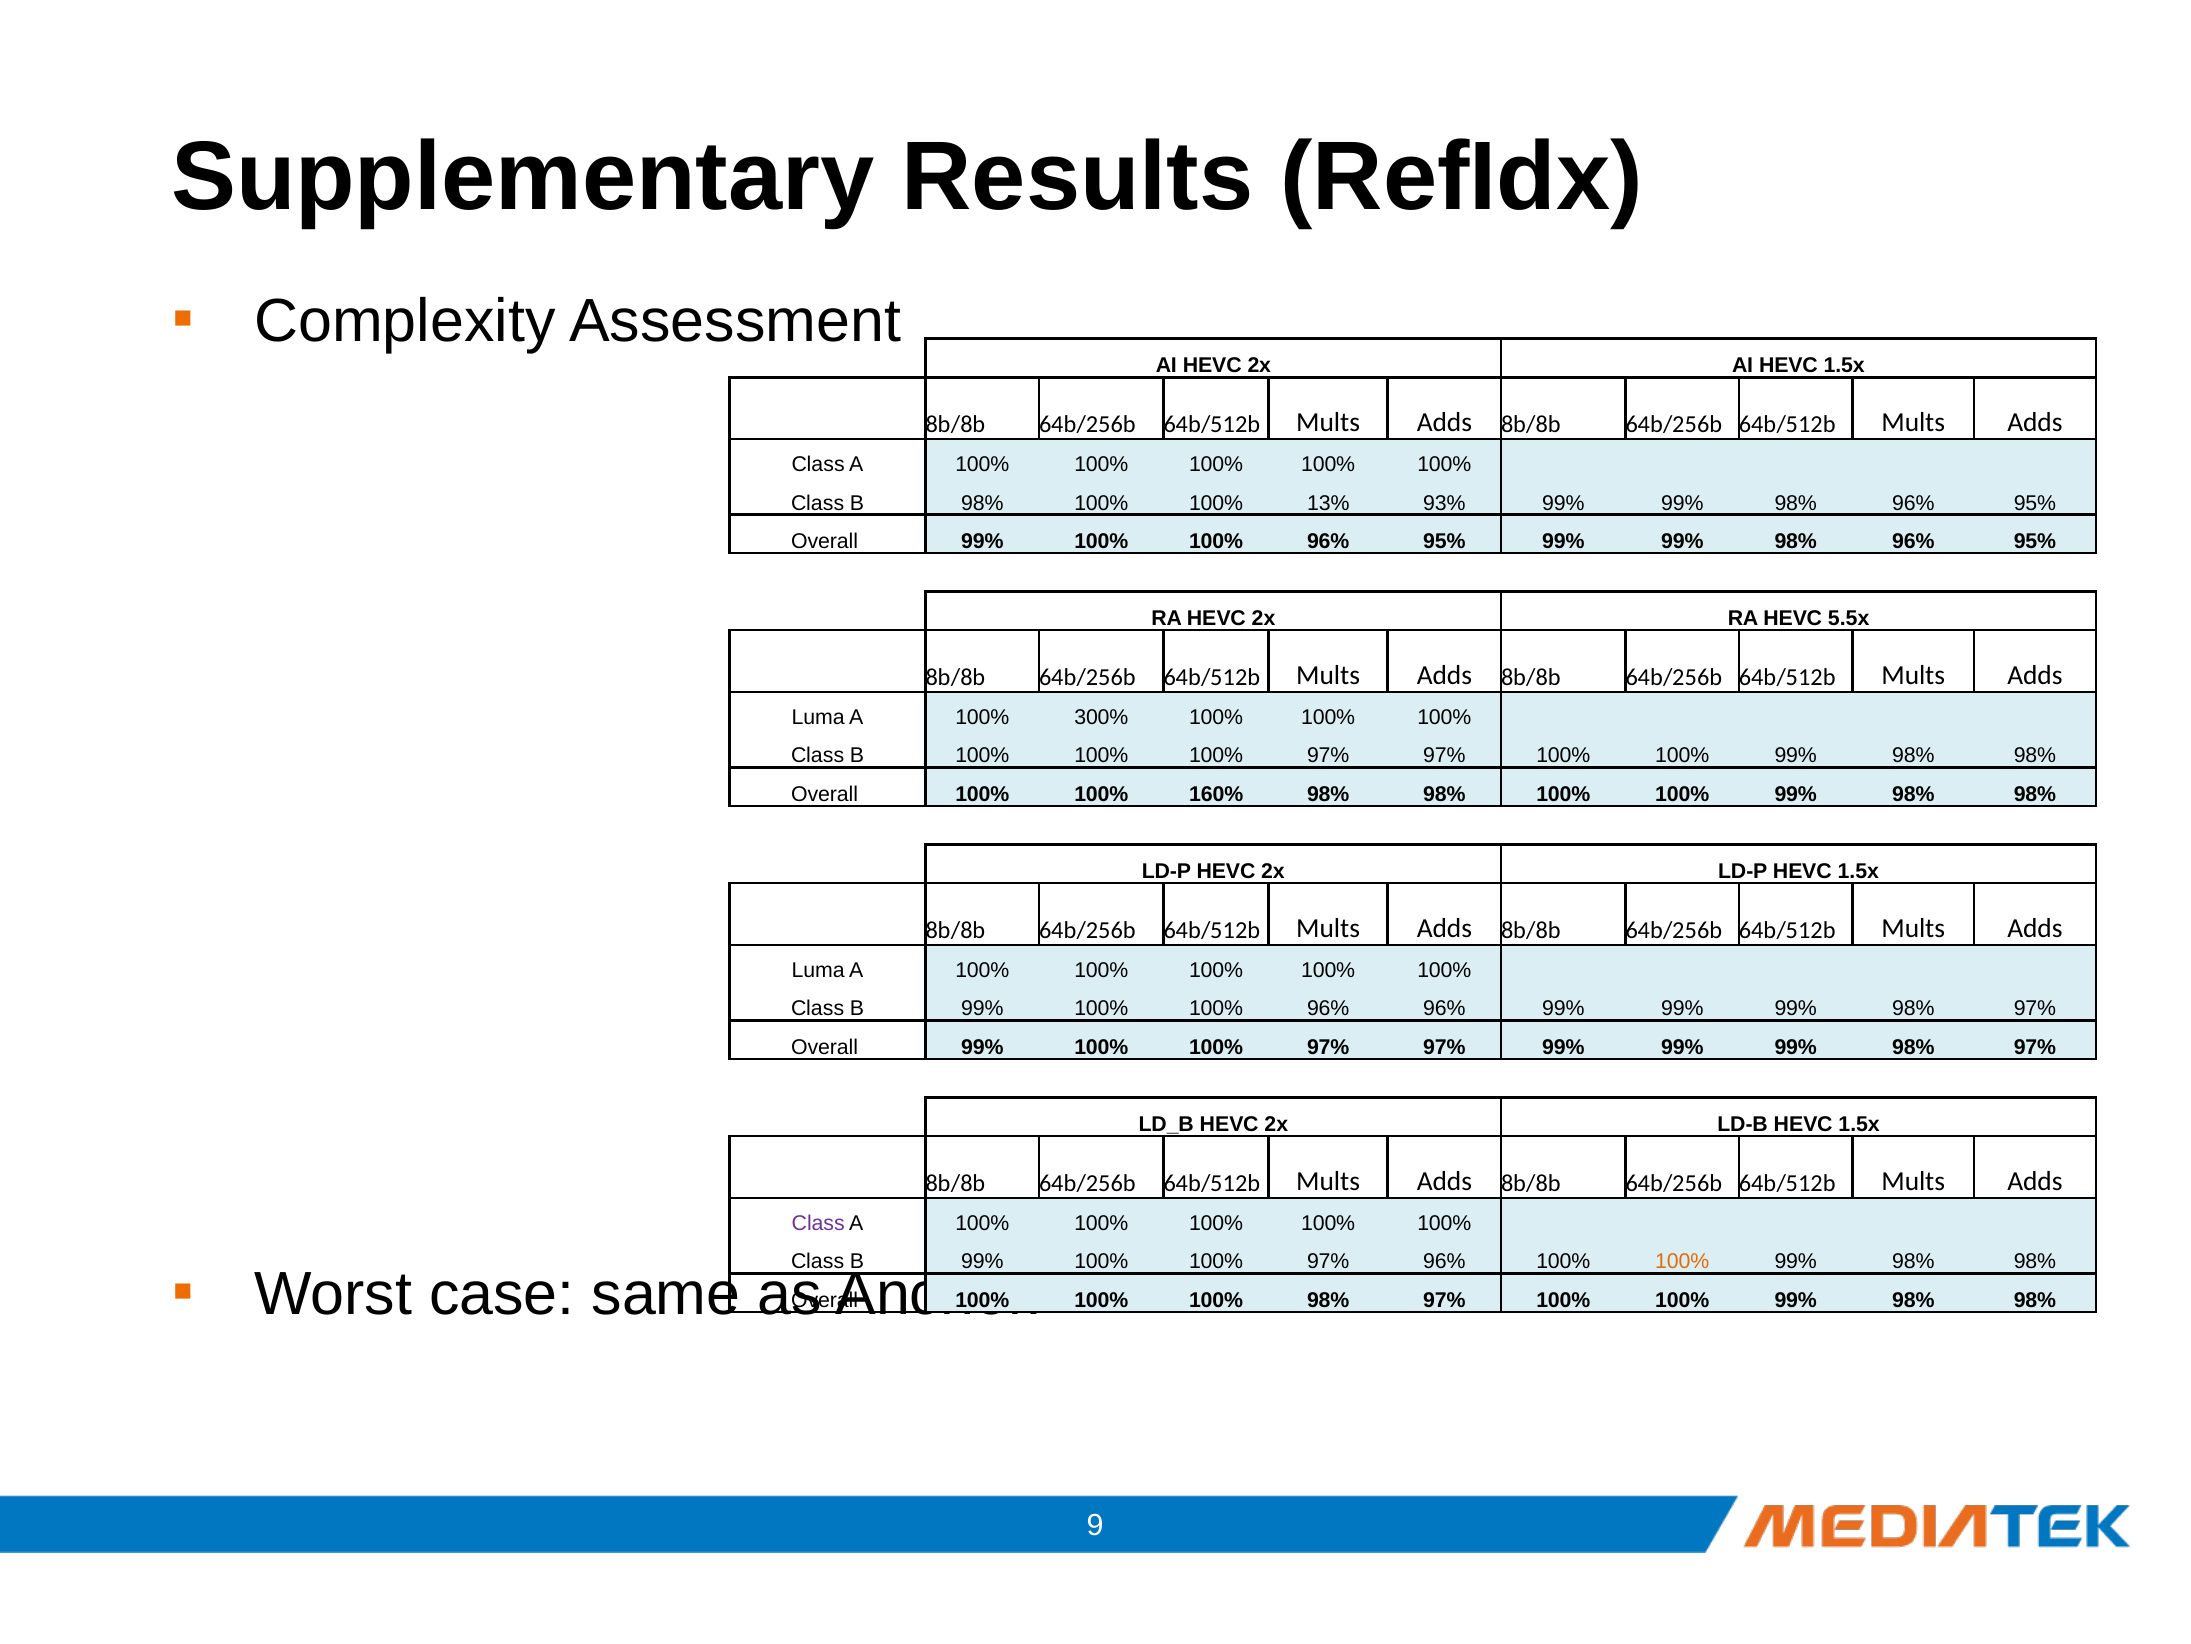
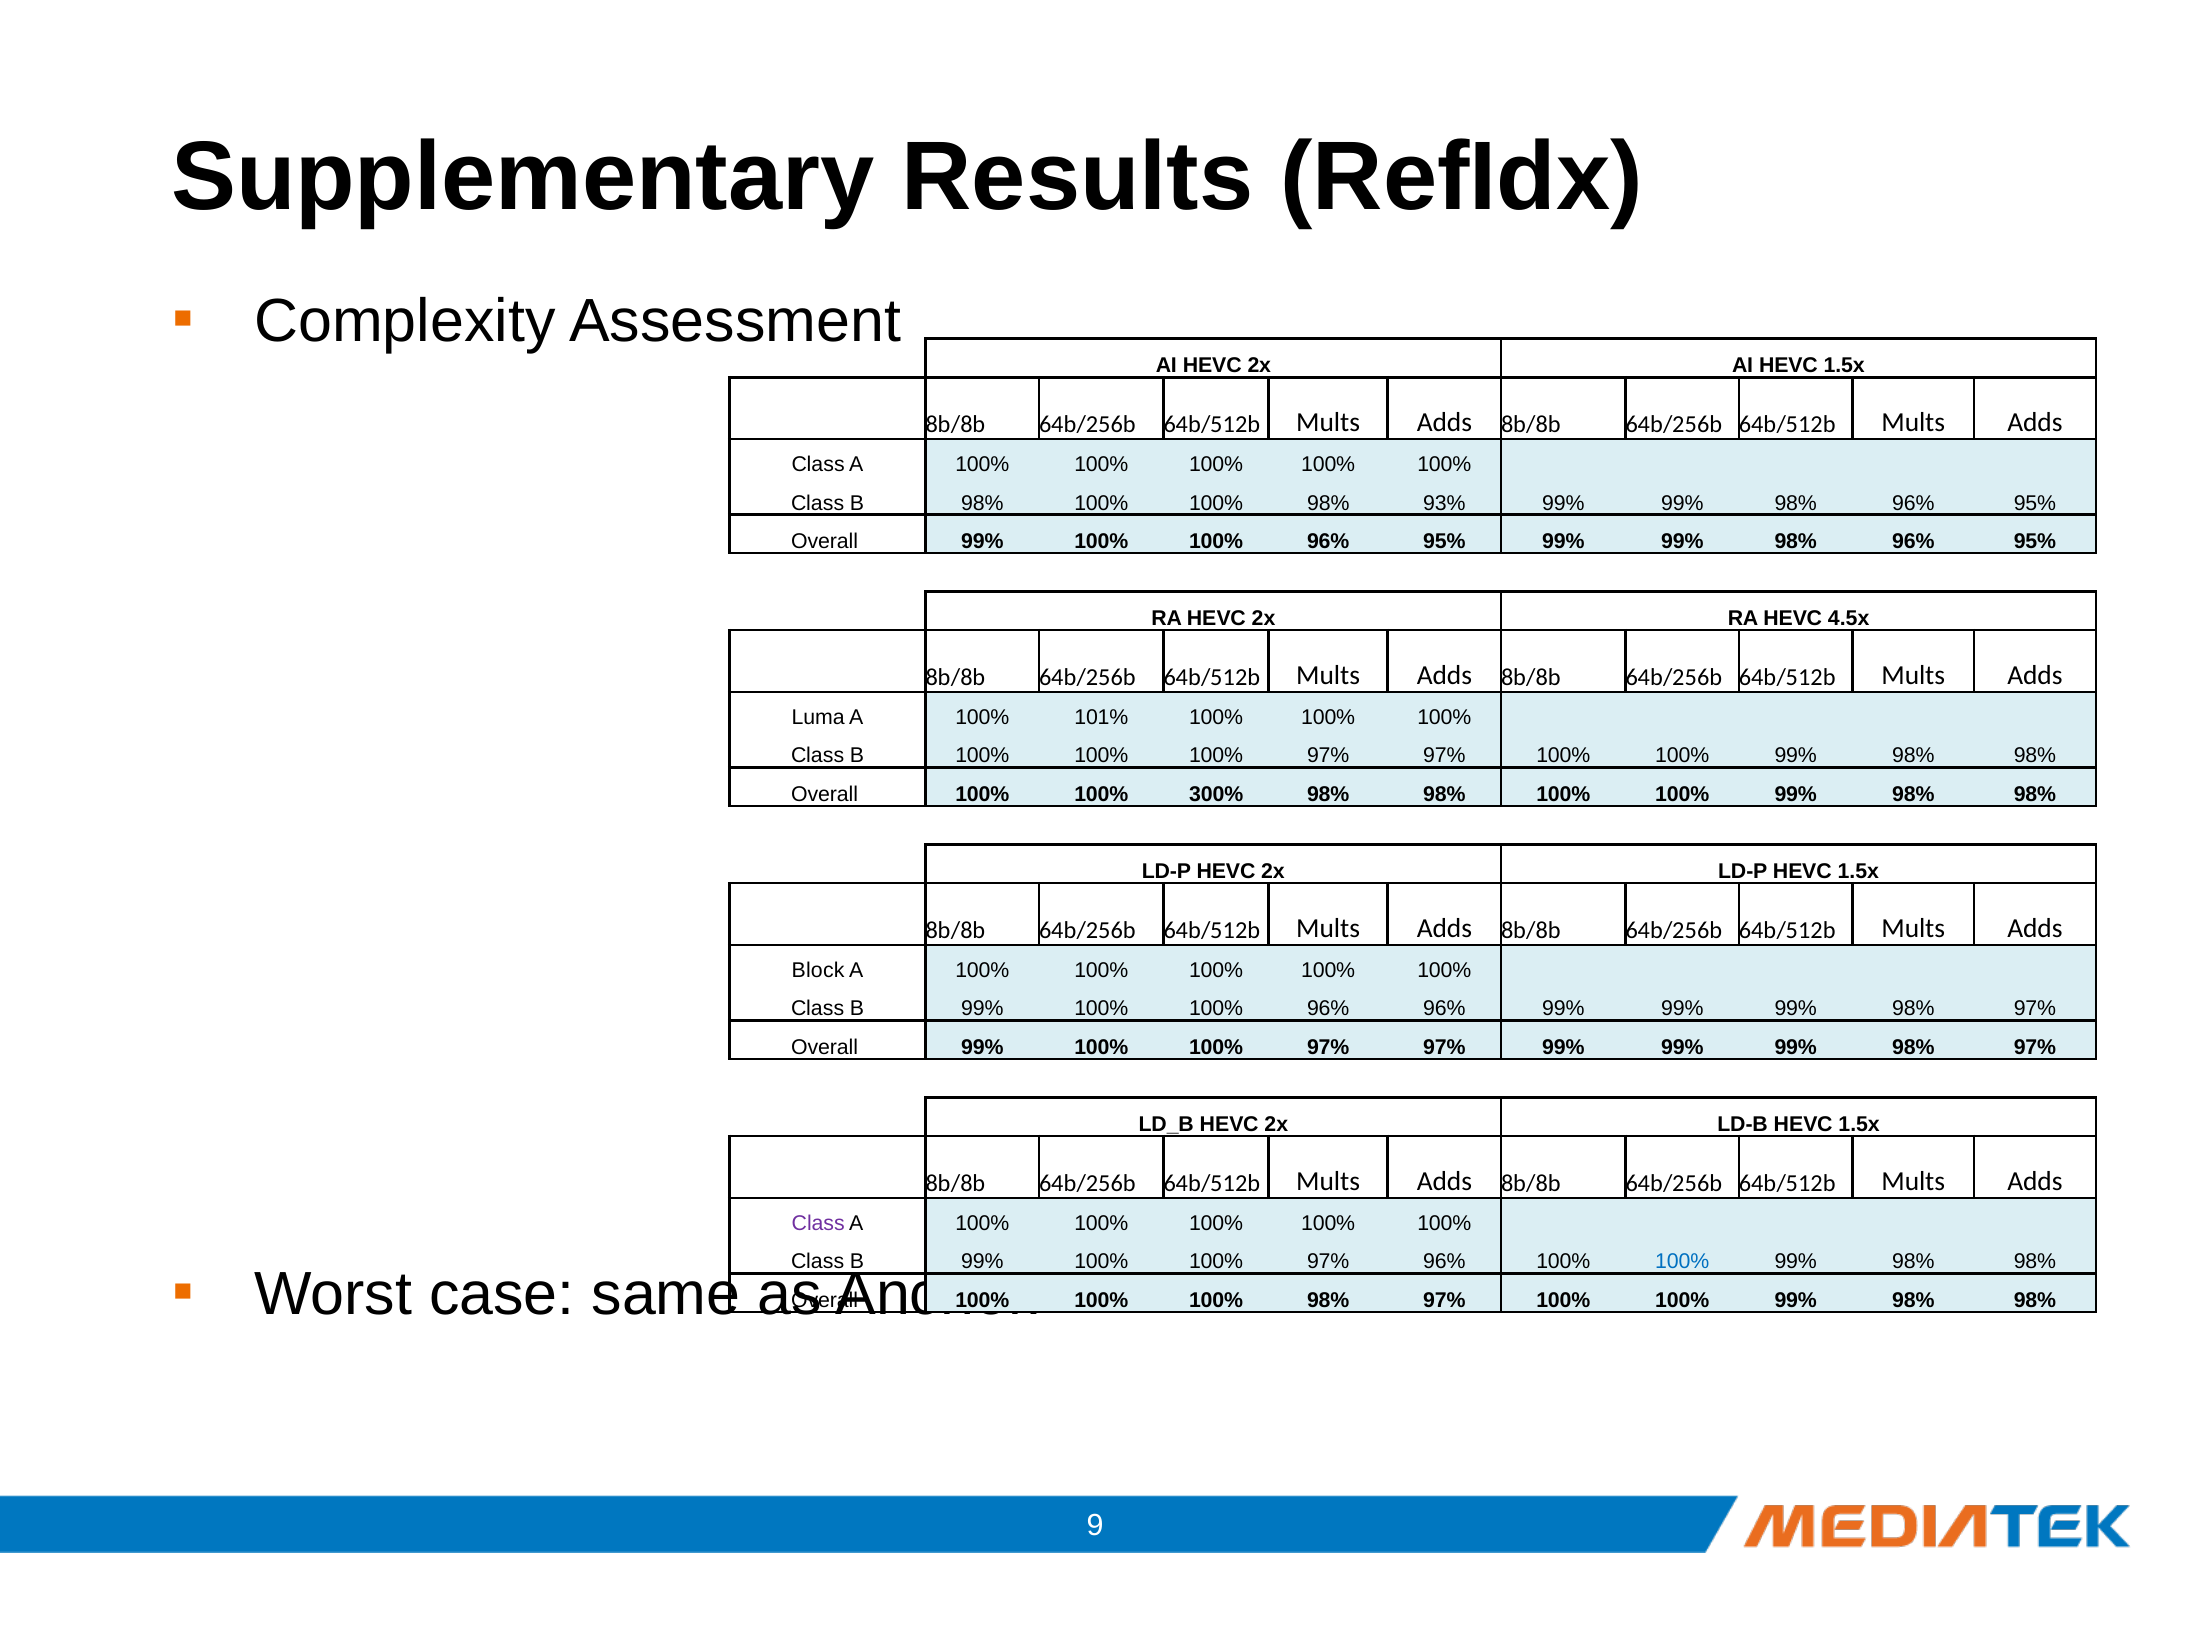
98% 100% 100% 13%: 13% -> 98% (1328, 503)
5.5x: 5.5x -> 4.5x (1849, 618)
300%: 300% -> 101% (1101, 717)
160%: 160% -> 300% (1216, 794)
Luma: Luma -> Block (818, 970)
100% colour: orange -> blue (1682, 1261)
